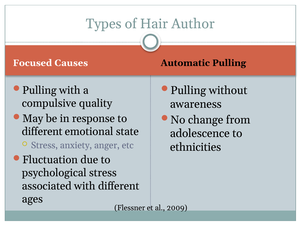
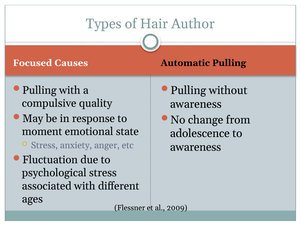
different: different -> moment (42, 131)
ethnicities: ethnicities -> awareness (196, 147)
